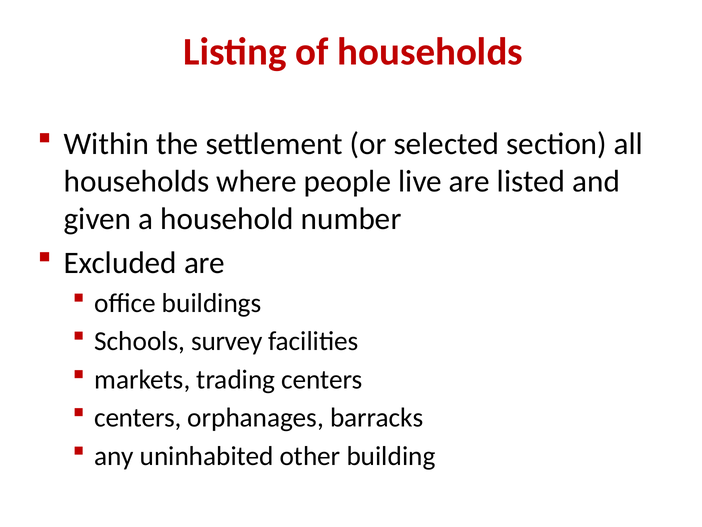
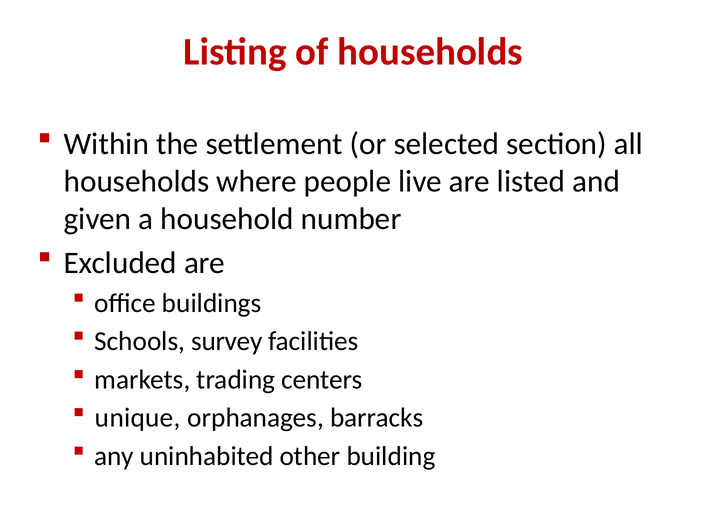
centers: centers -> unique (138, 417)
